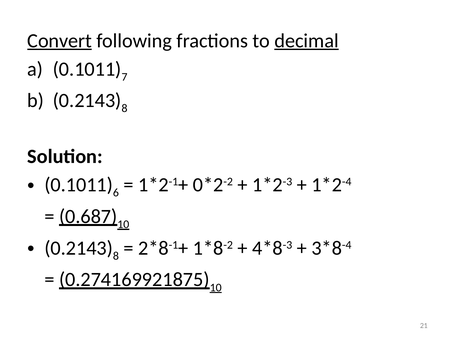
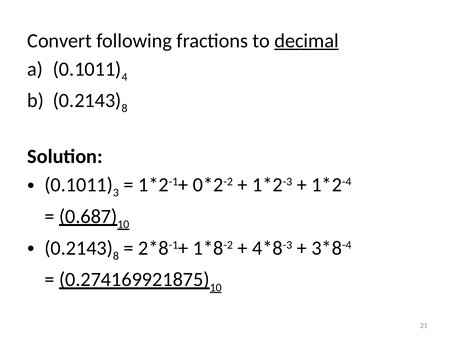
Convert underline: present -> none (60, 41)
7: 7 -> 4 (124, 77)
6: 6 -> 3 (116, 193)
